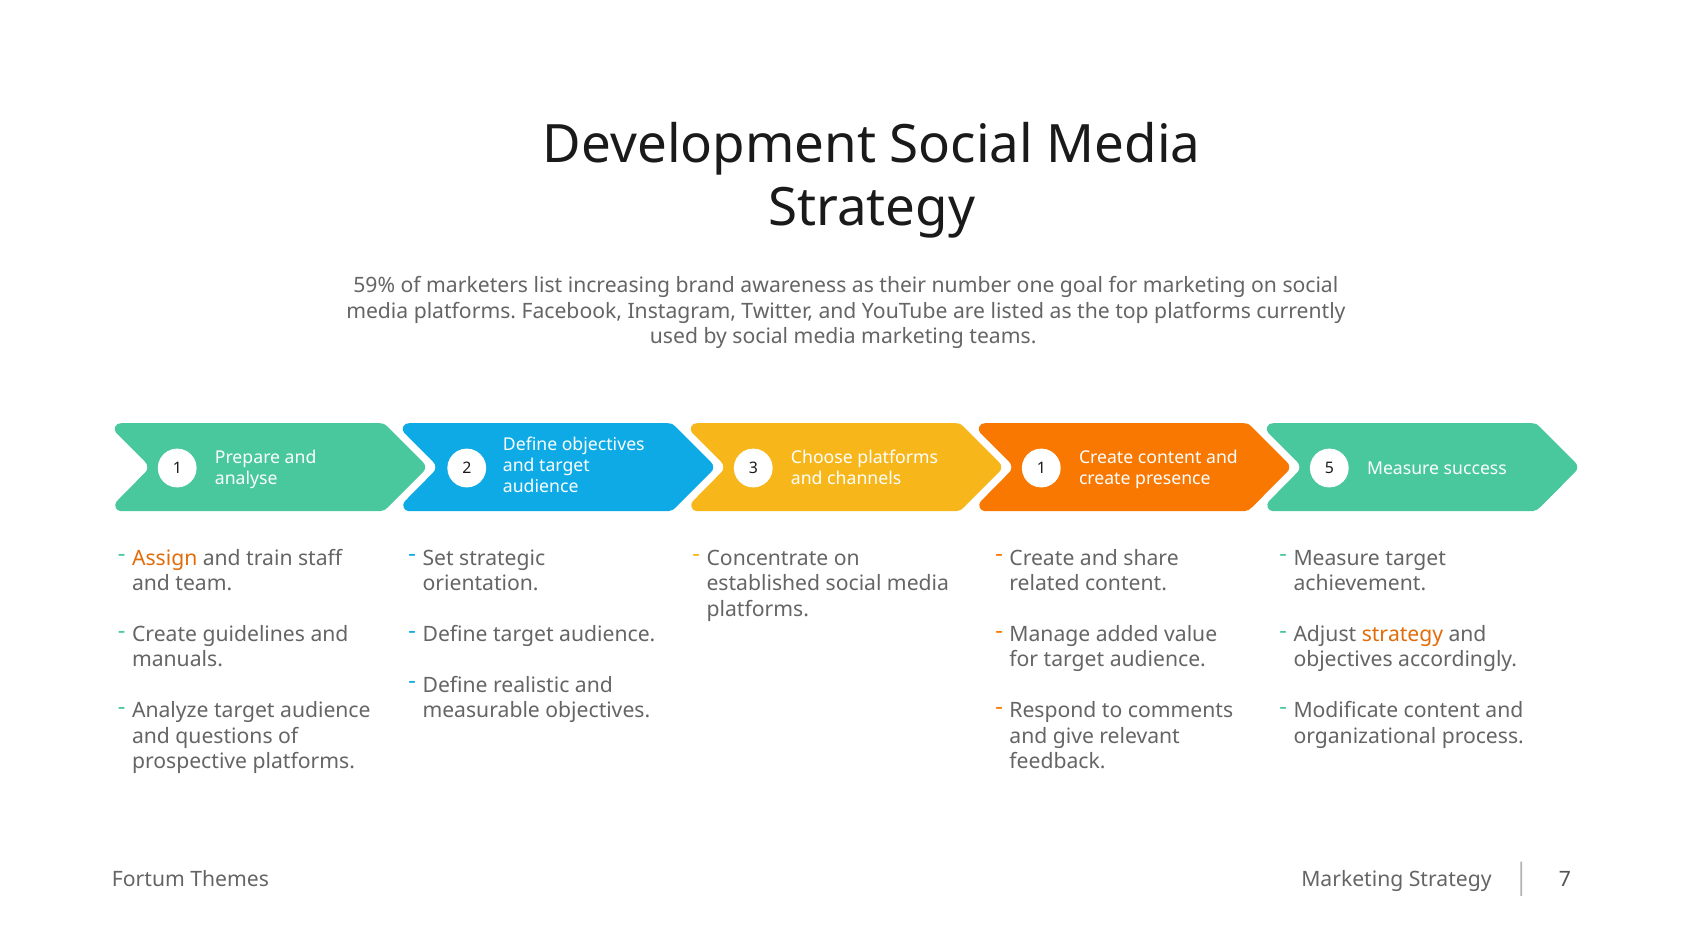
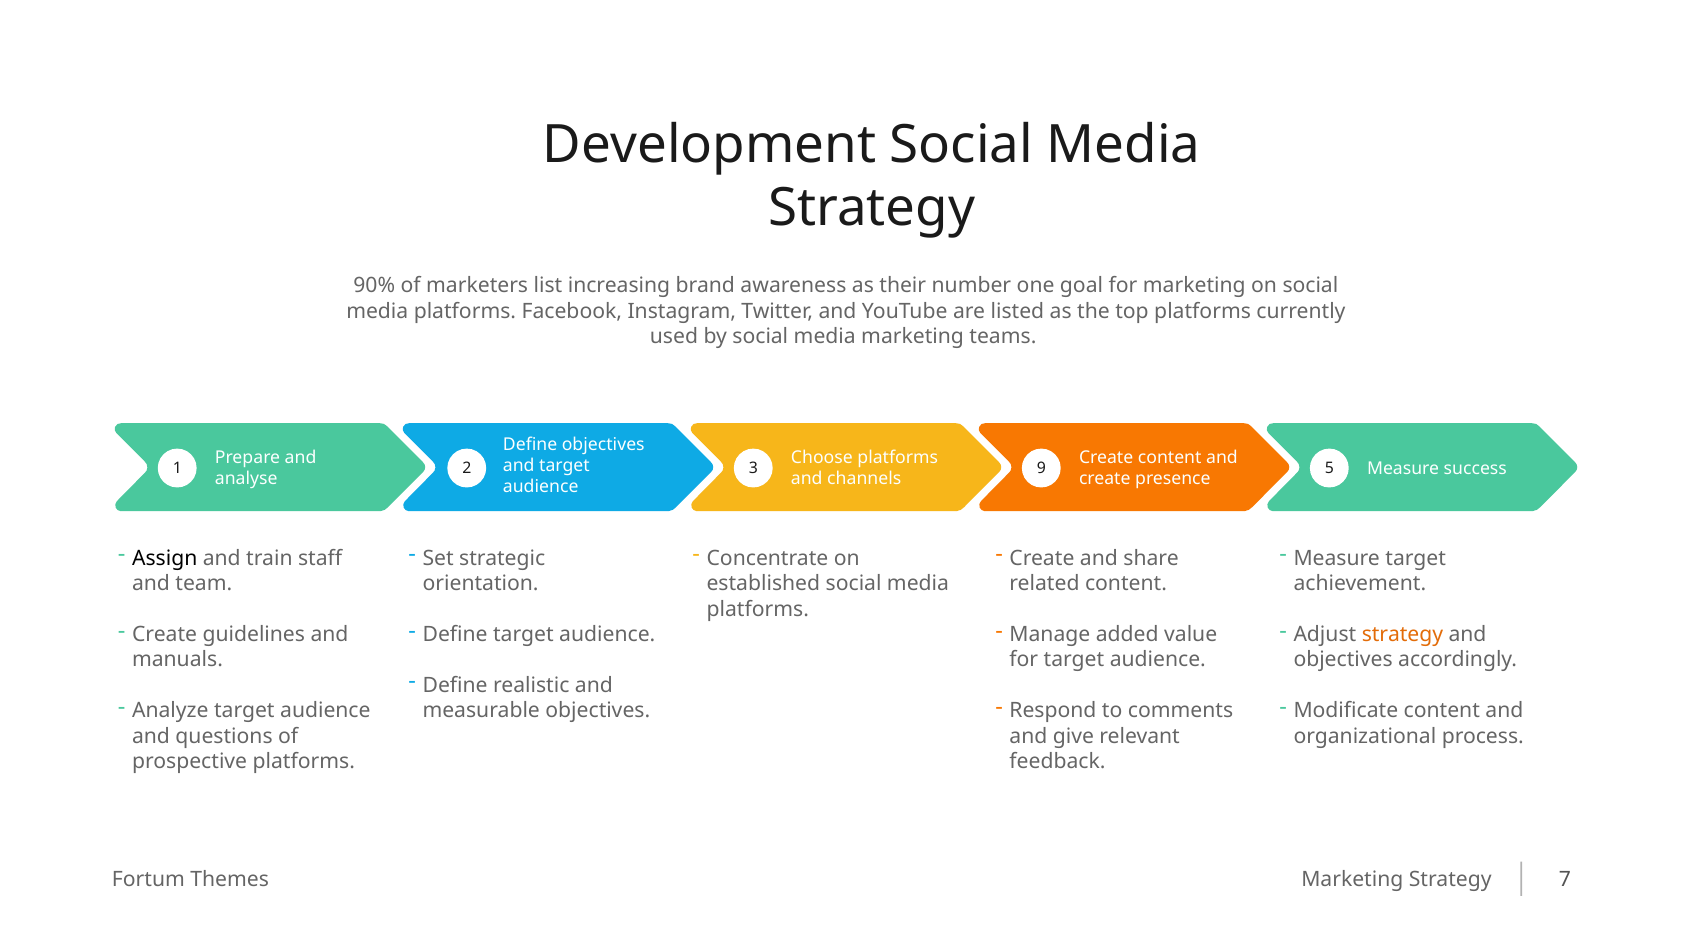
59%: 59% -> 90% (374, 286)
3 1: 1 -> 9 (1041, 468)
Assign colour: orange -> black (165, 558)
